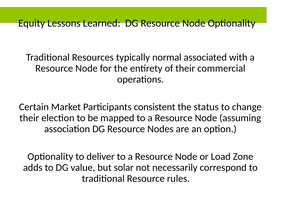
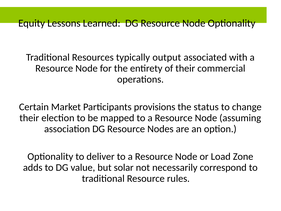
normal: normal -> output (167, 57)
consistent: consistent -> provisions (155, 107)
